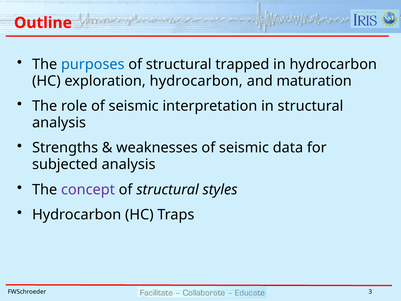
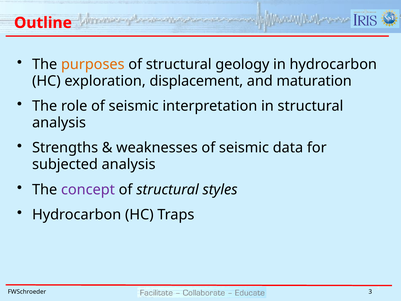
purposes colour: blue -> orange (93, 64)
trapped: trapped -> geology (242, 64)
exploration hydrocarbon: hydrocarbon -> displacement (196, 81)
